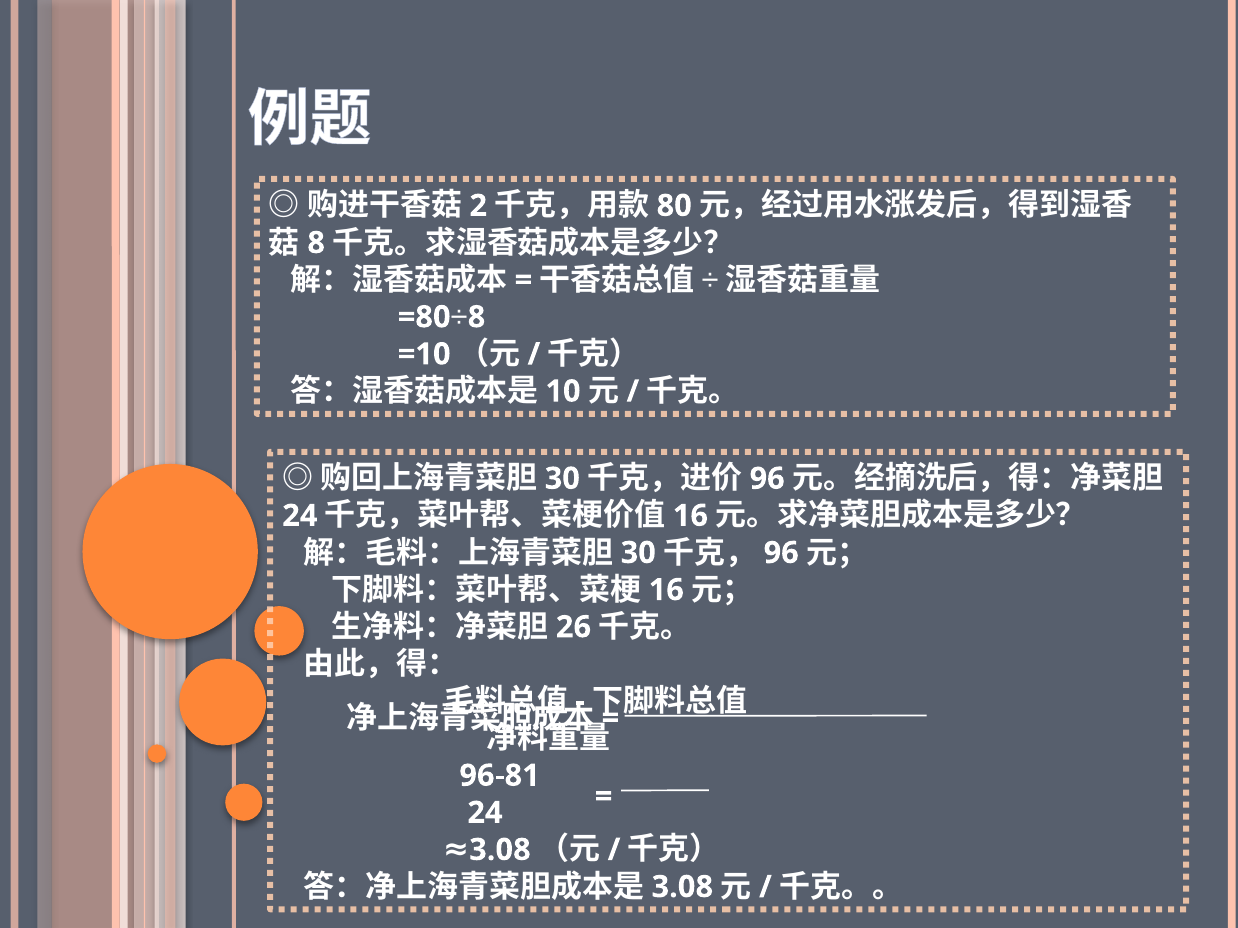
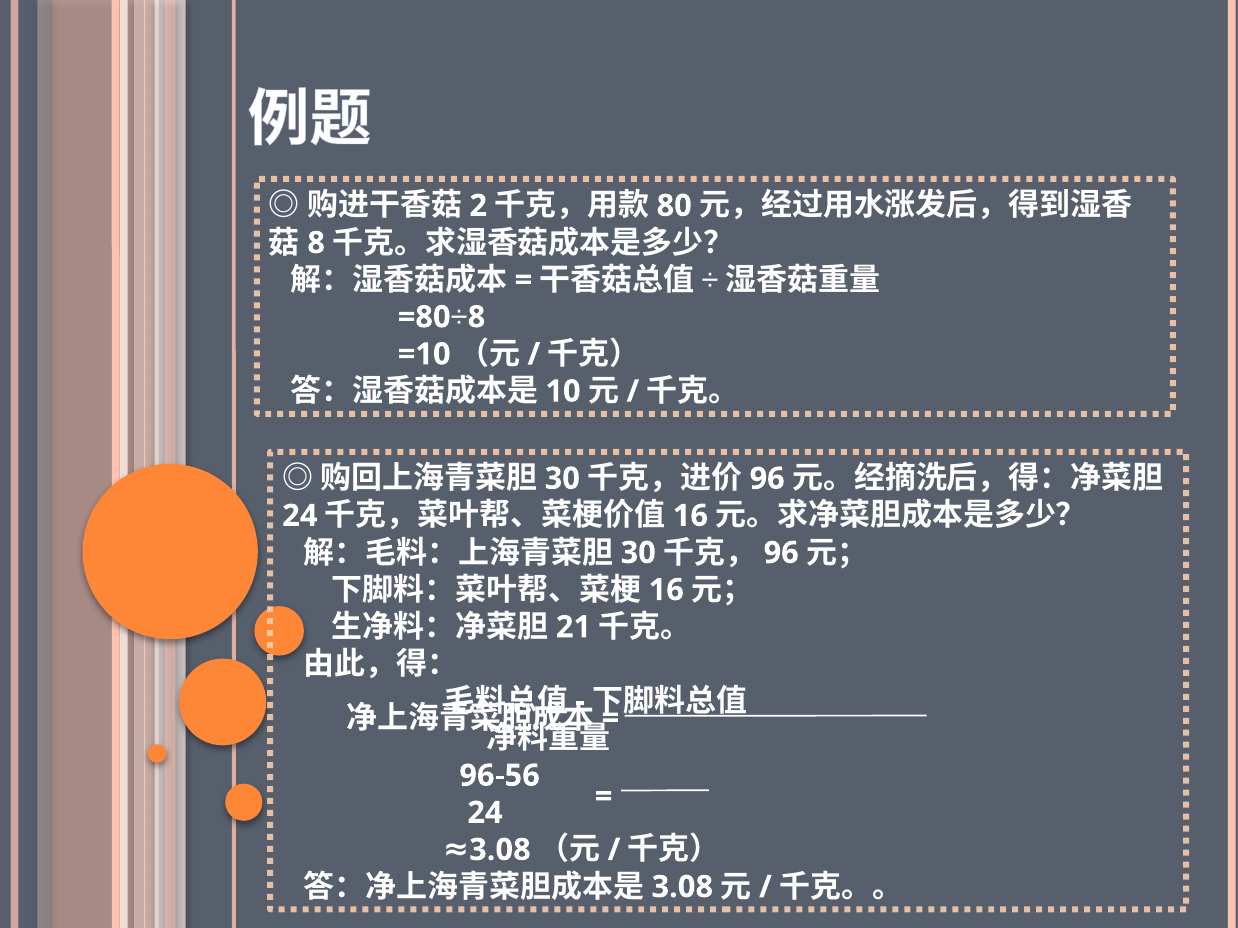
26: 26 -> 21 (573, 627)
96-81: 96-81 -> 96-56 (500, 776)
